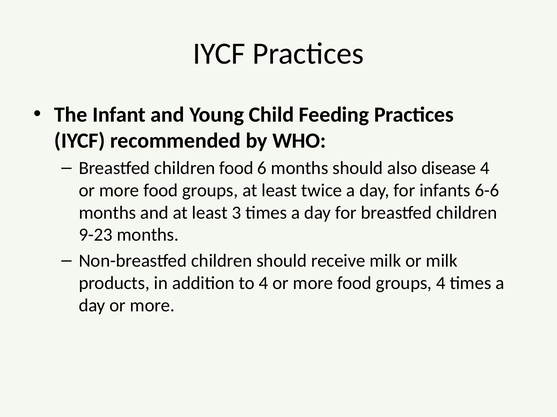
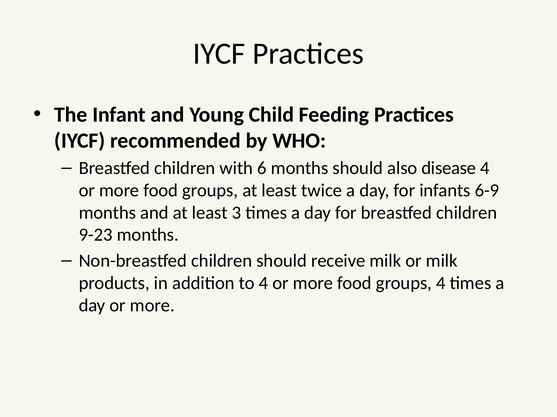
children food: food -> with (236, 168)
6-6: 6-6 -> 6-9 (487, 191)
